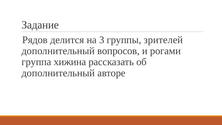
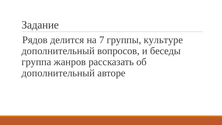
3: 3 -> 7 (102, 40)
зрителей: зрителей -> культуре (163, 40)
рогами: рогами -> беседы (165, 51)
хижина: хижина -> жанров (70, 62)
